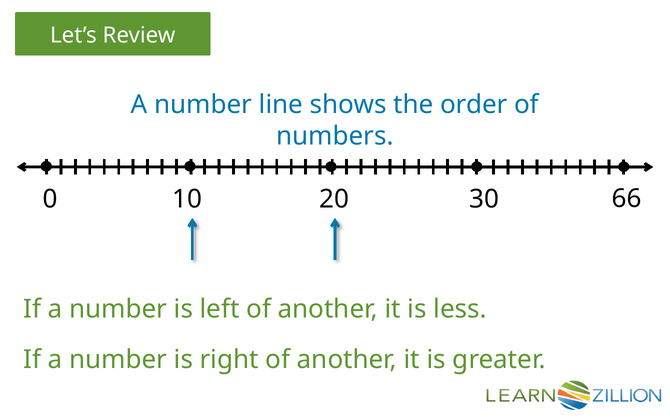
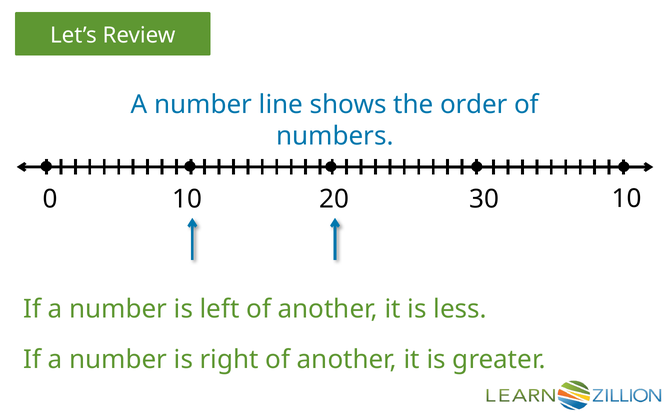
30 66: 66 -> 10 (627, 199)
